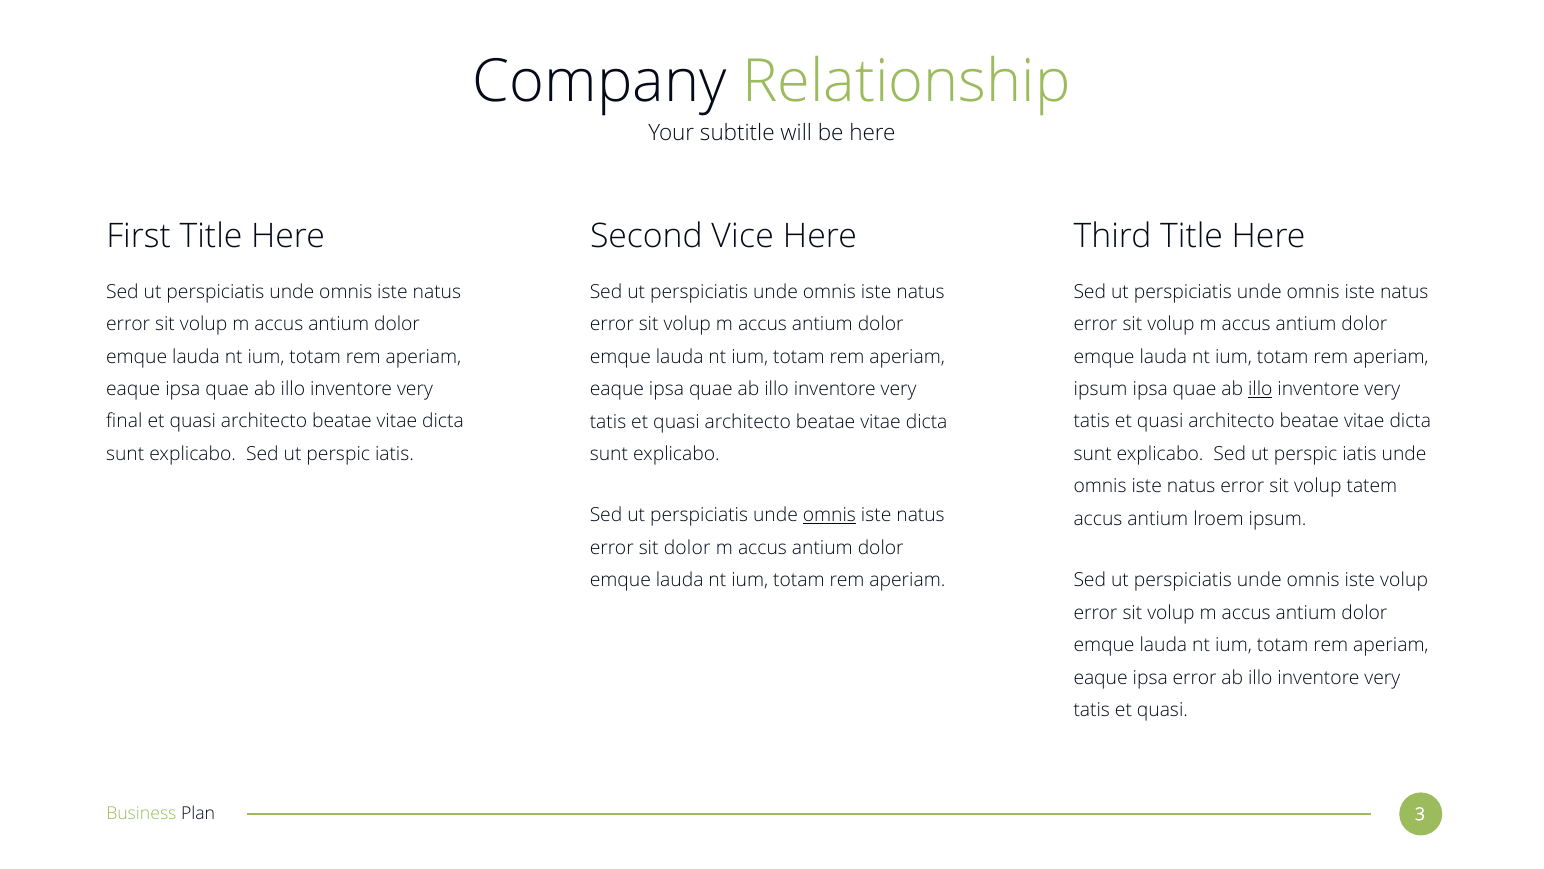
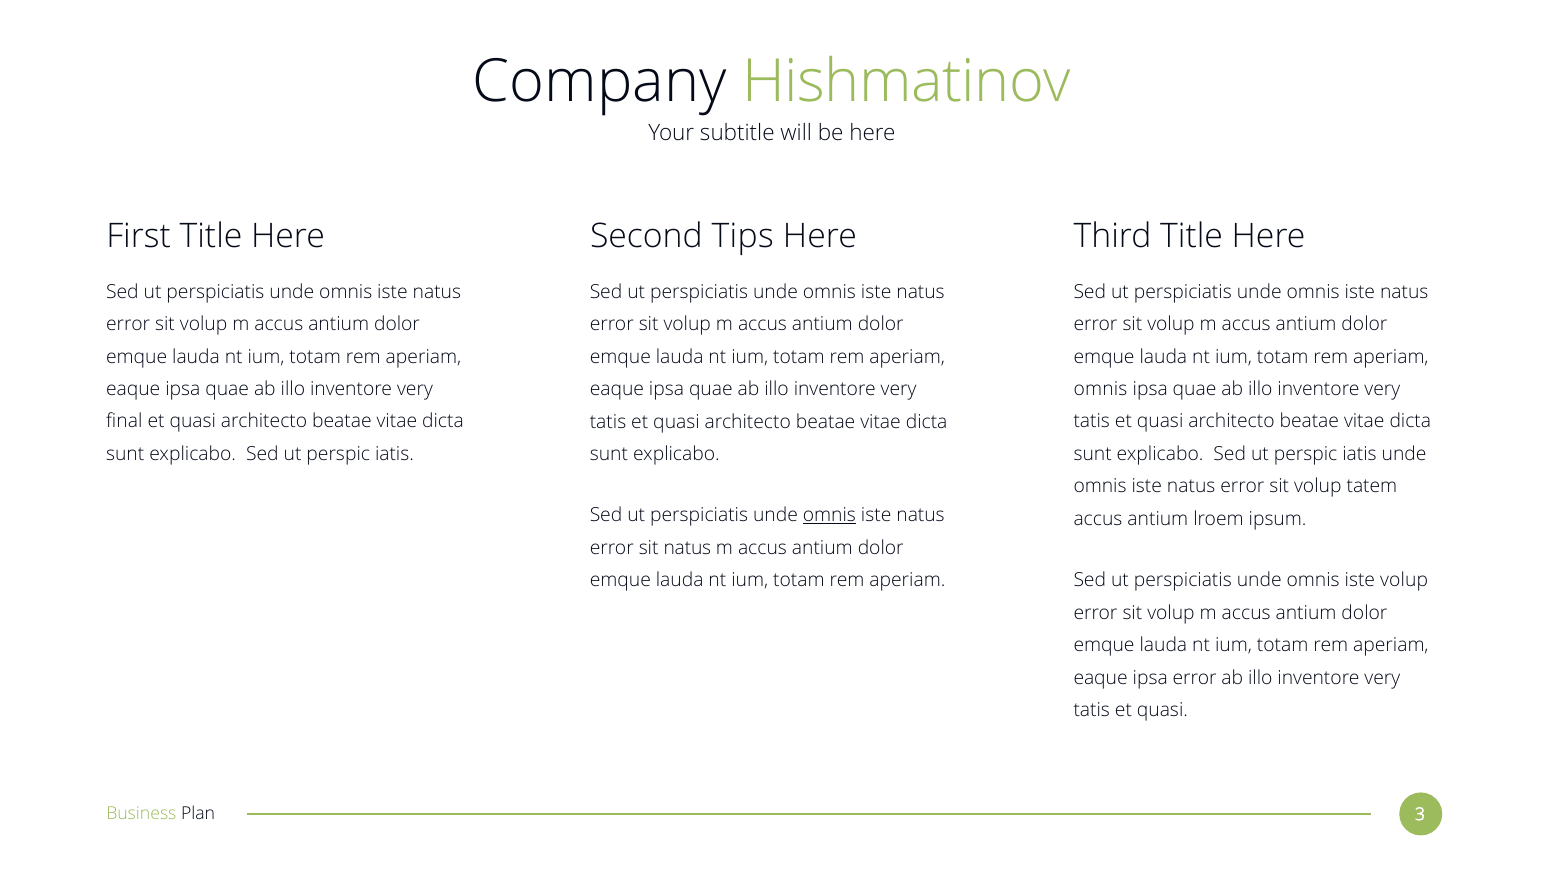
Relationship: Relationship -> Hishmatinov (907, 82)
Vice: Vice -> Tips (743, 236)
ipsum: ipsum -> omnis (1101, 389)
illo underline: present -> none (1260, 389)
sit dolor: dolor -> natus (687, 548)
